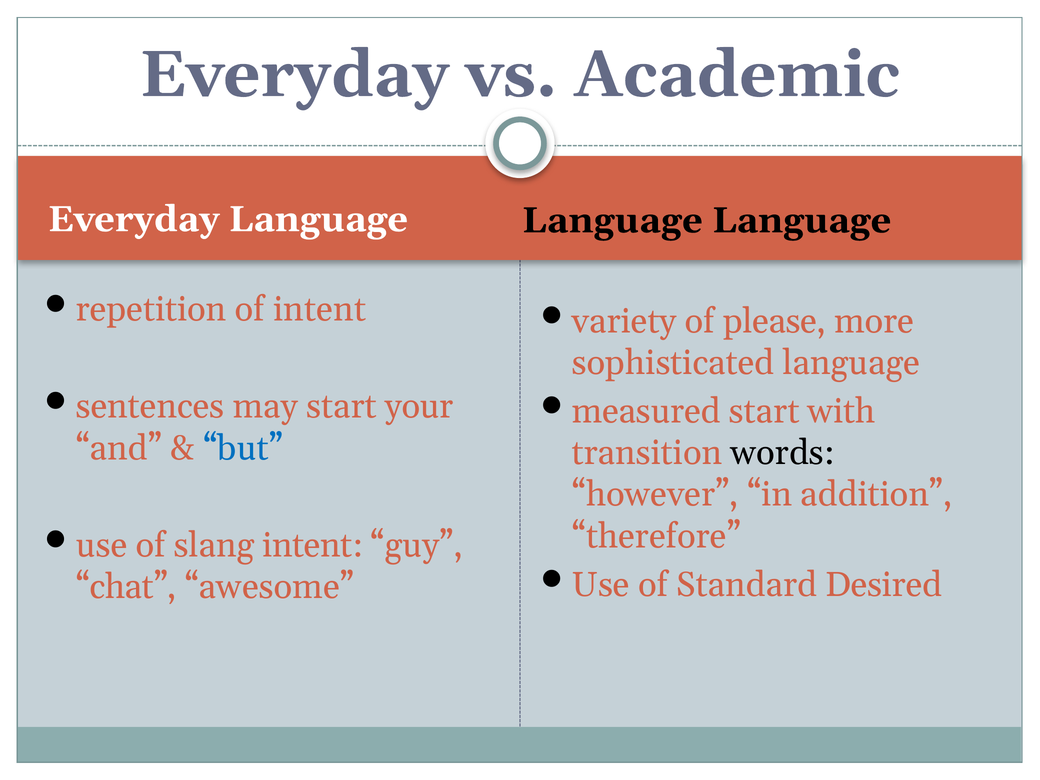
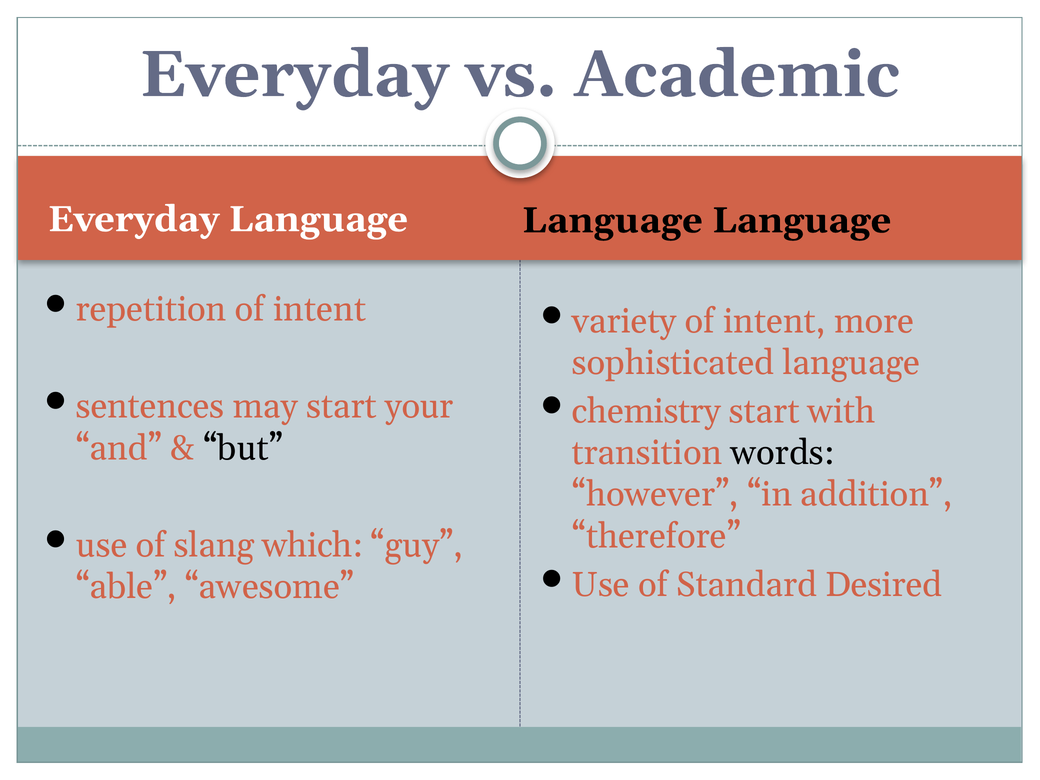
variety of please: please -> intent (774, 321)
measured: measured -> chemistry (646, 411)
but colour: blue -> black (243, 448)
slang intent: intent -> which (313, 545)
chat: chat -> able (126, 587)
